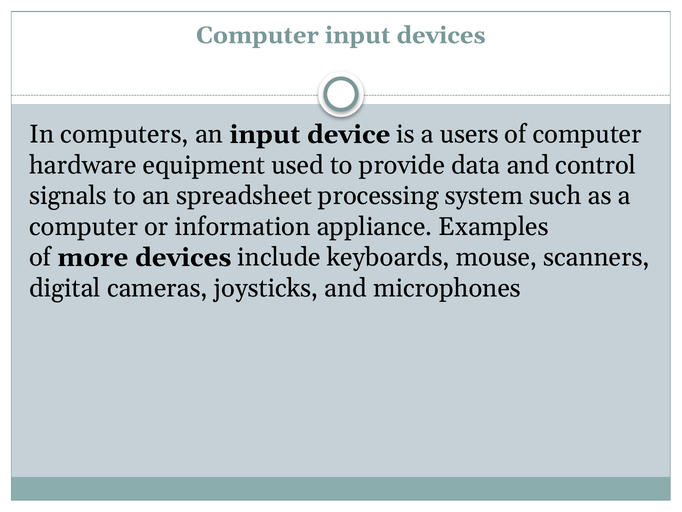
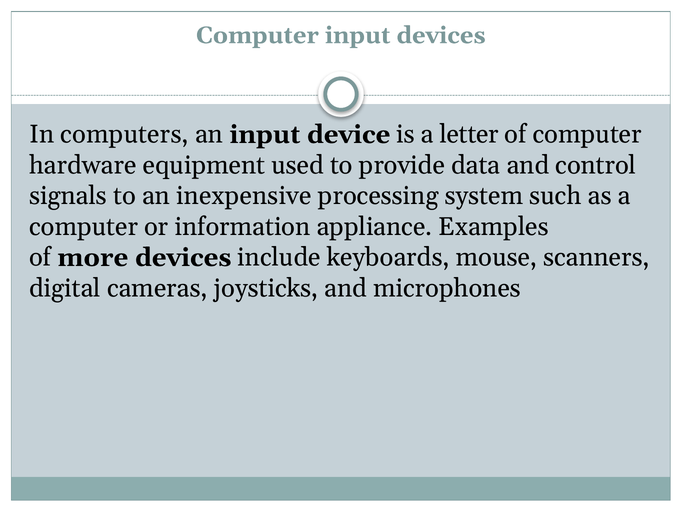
users: users -> letter (469, 134)
spreadsheet: spreadsheet -> inexpensive (244, 196)
